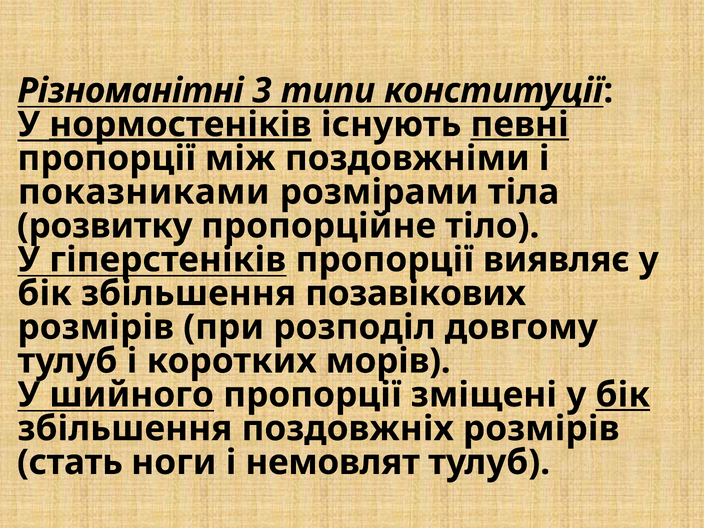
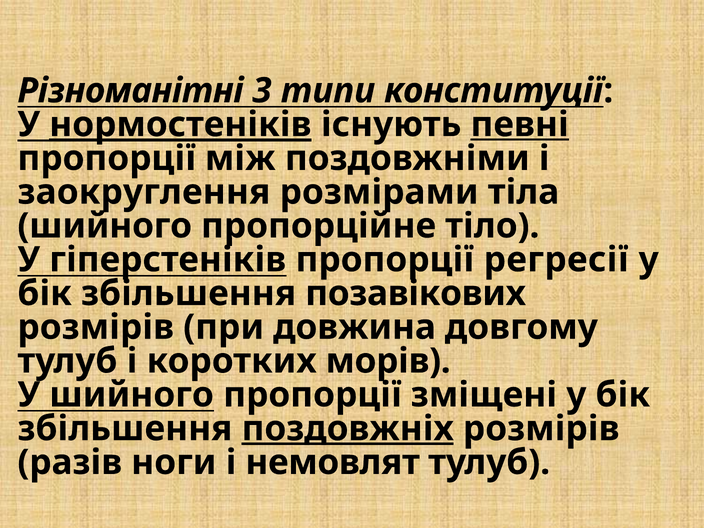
показниками: показниками -> заокруглення (144, 192)
розвитку: розвитку -> шийного (105, 226)
виявляє: виявляє -> регресії (556, 260)
розподіл: розподіл -> довжина (355, 327)
бік underline: present -> none (623, 395)
поздовжніх underline: none -> present (348, 429)
стать: стать -> разів (70, 462)
